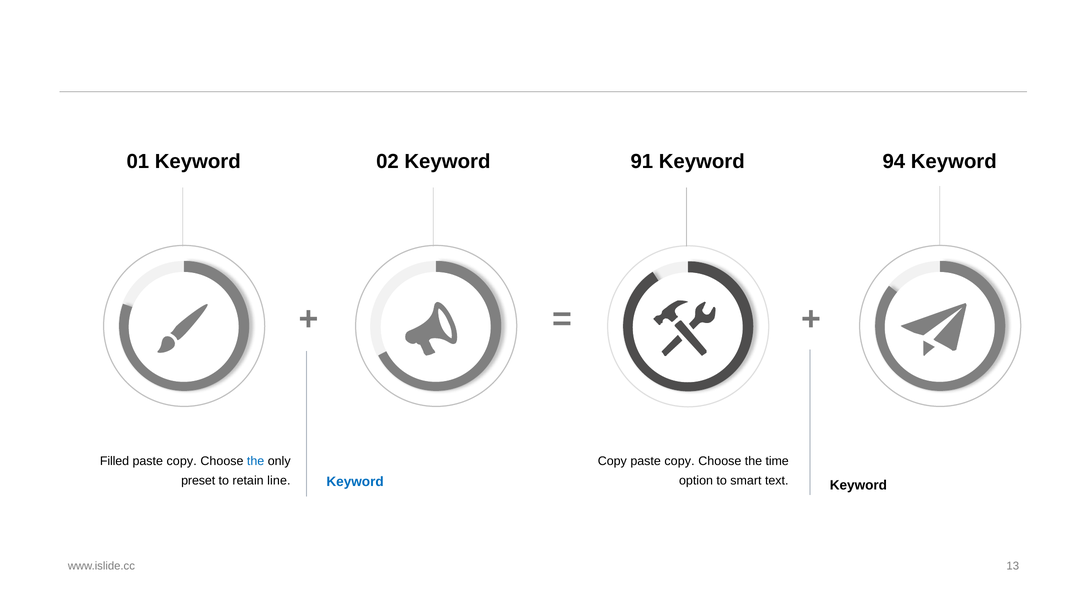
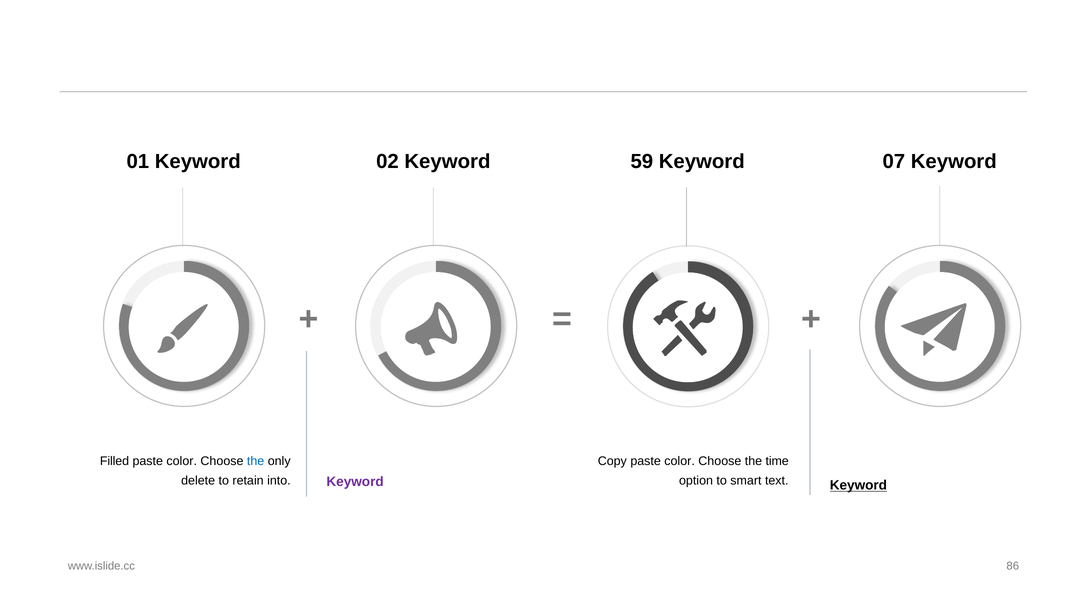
91: 91 -> 59 (642, 162)
94: 94 -> 07 (894, 162)
copy: copy -> color (182, 461)
Copy paste copy: copy -> color (680, 462)
preset: preset -> delete (198, 481)
line: line -> into (279, 481)
Keyword colour: blue -> purple (355, 482)
Keyword underline: none -> present (858, 486)
13: 13 -> 86 (1013, 566)
